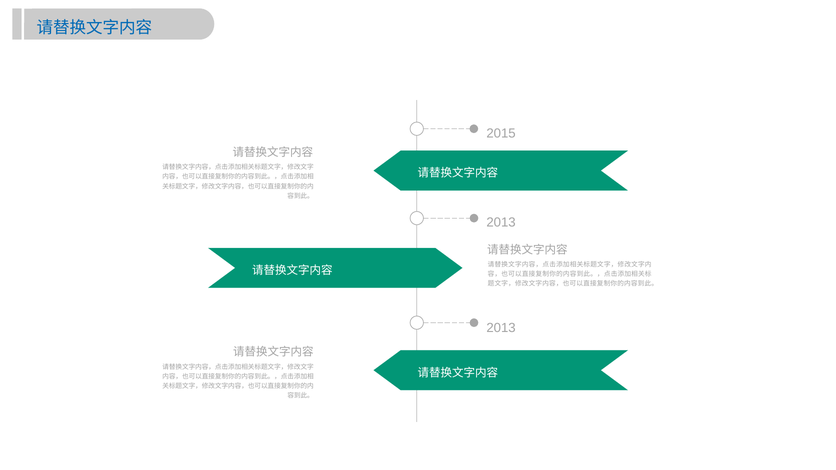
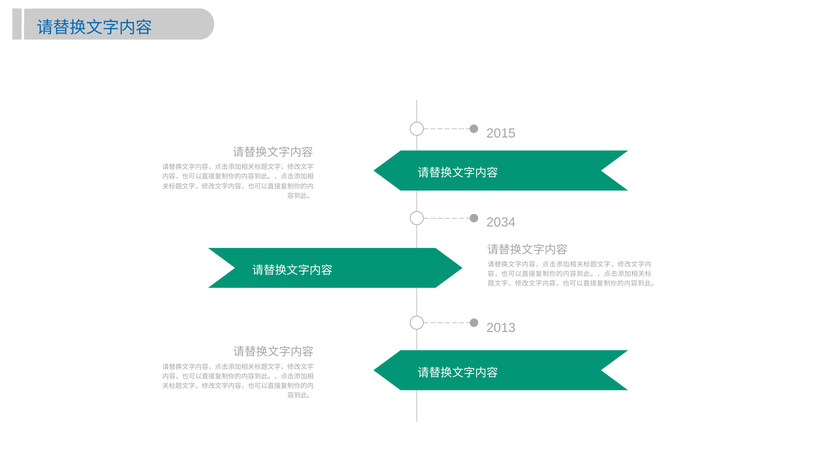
2013: 2013 -> 2034 (501, 223)
